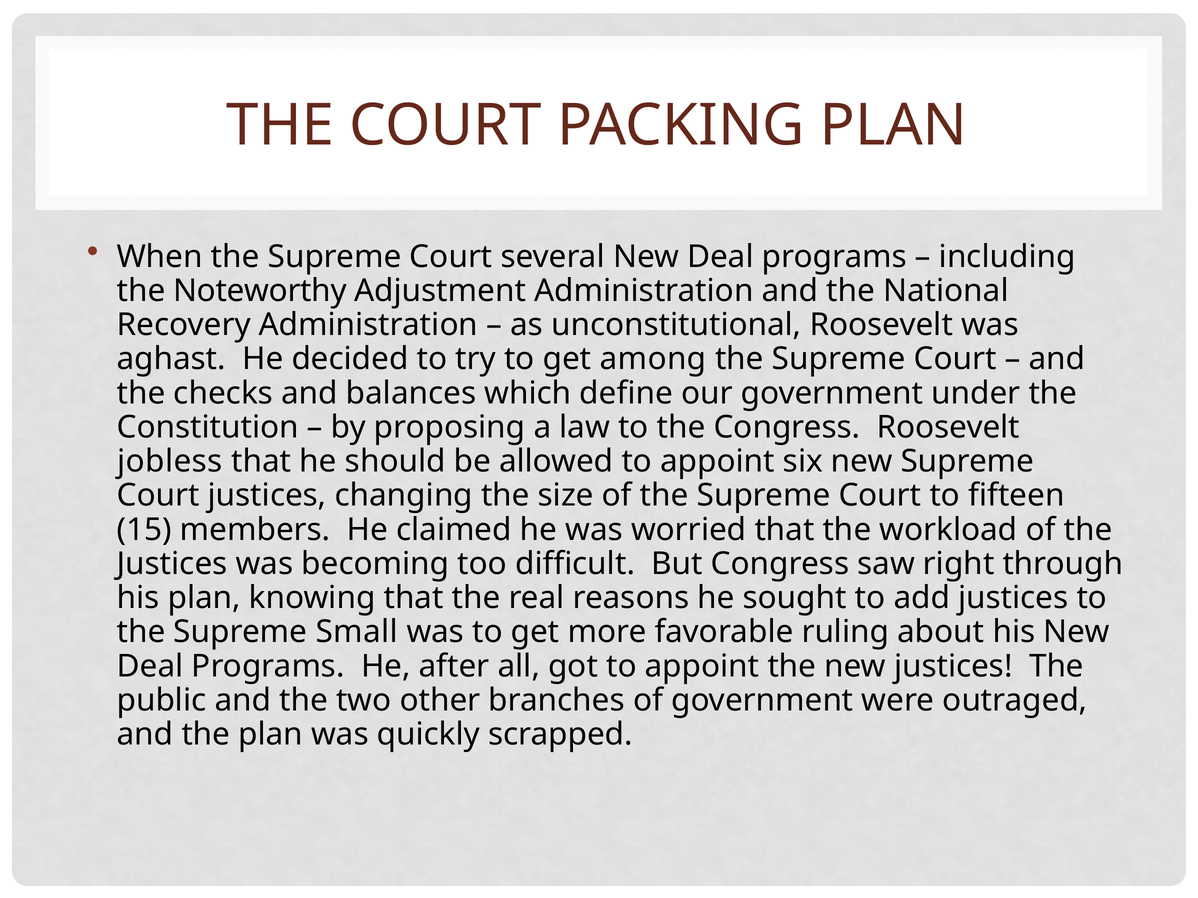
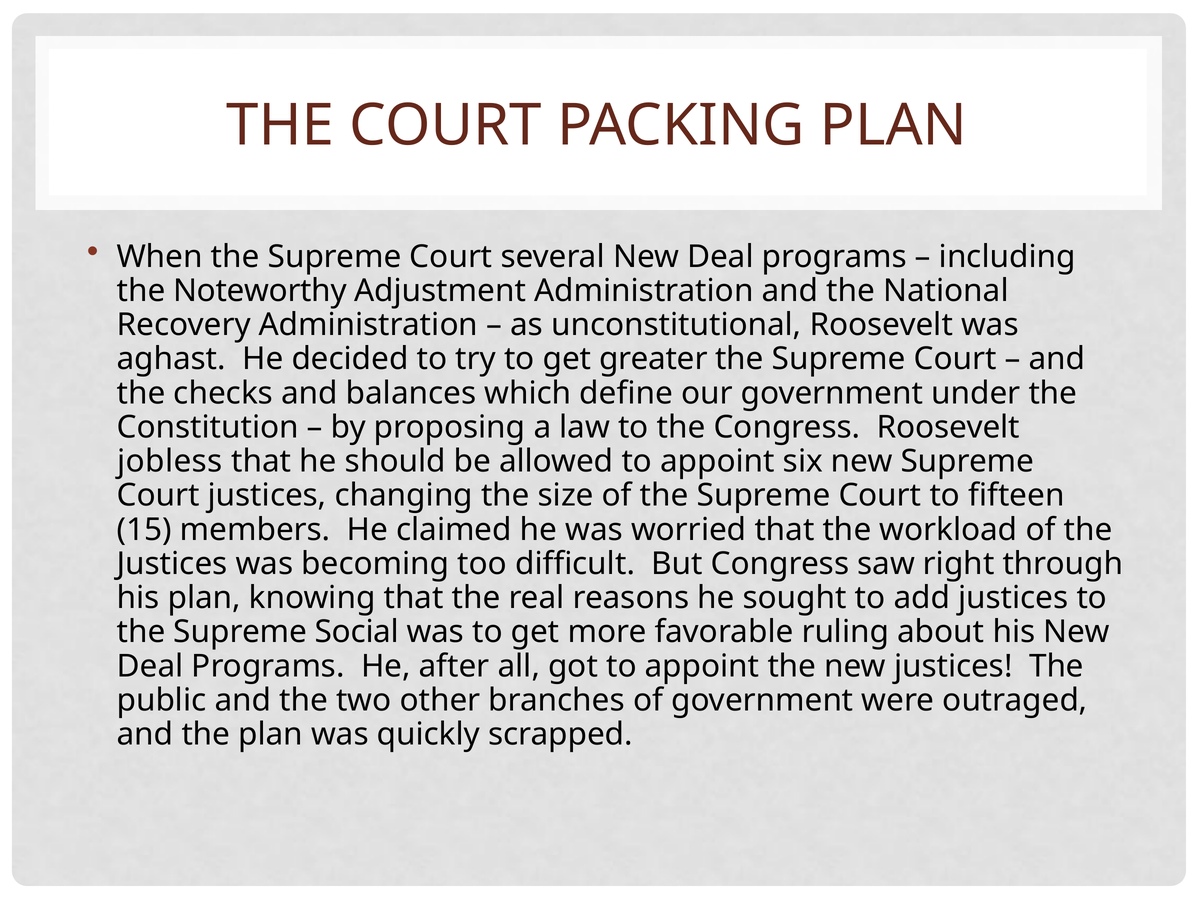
among: among -> greater (653, 359)
Small: Small -> Social (357, 632)
